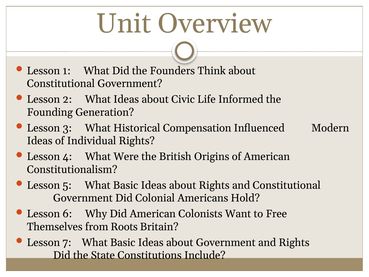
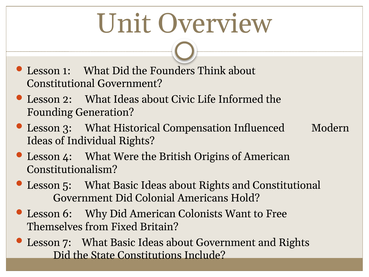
Roots: Roots -> Fixed (124, 227)
